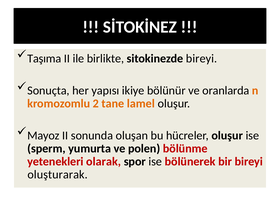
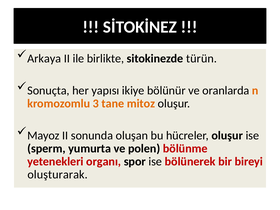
Taşıma: Taşıma -> Arkaya (44, 58)
sitokinezde bireyi: bireyi -> türün (202, 58)
2: 2 -> 3 (96, 103)
lamel: lamel -> mitoz (141, 103)
olarak: olarak -> organı (104, 162)
